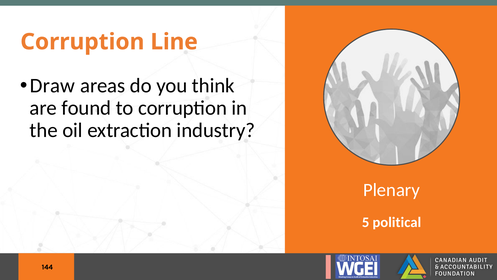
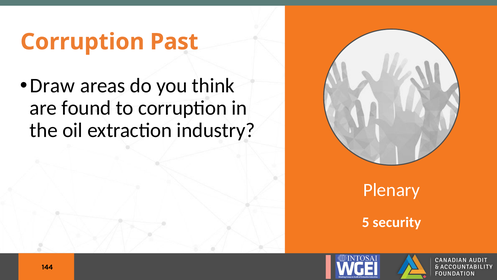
Line: Line -> Past (174, 42)
political: political -> security (397, 222)
